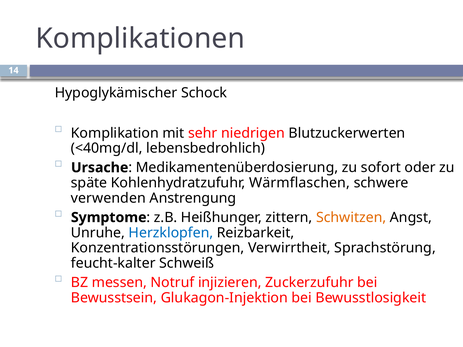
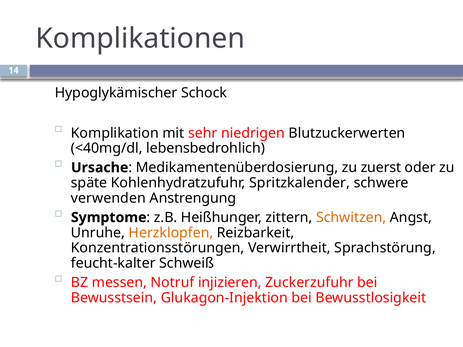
sofort: sofort -> zuerst (381, 168)
Wärmflaschen: Wärmflaschen -> Spritzkalender (300, 183)
Herzklopfen colour: blue -> orange (171, 233)
